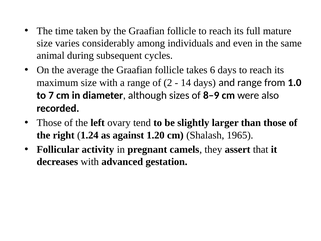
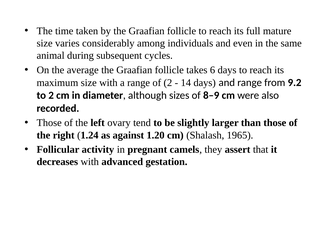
1.0: 1.0 -> 9.2 (295, 82)
to 7: 7 -> 2 (51, 95)
